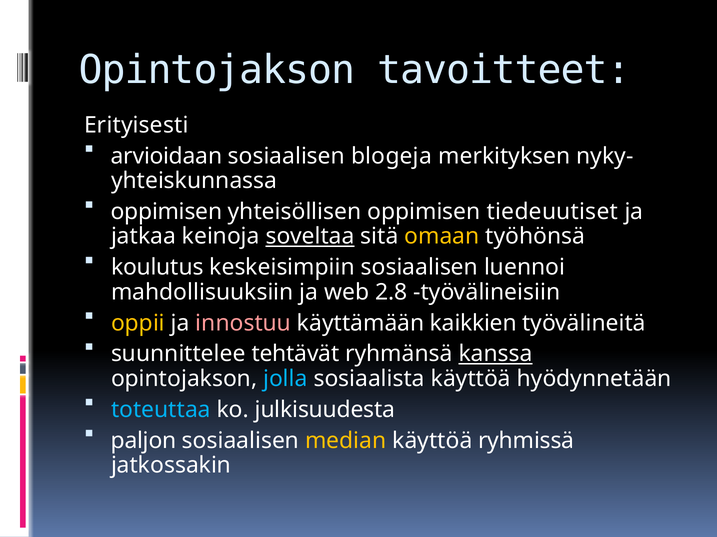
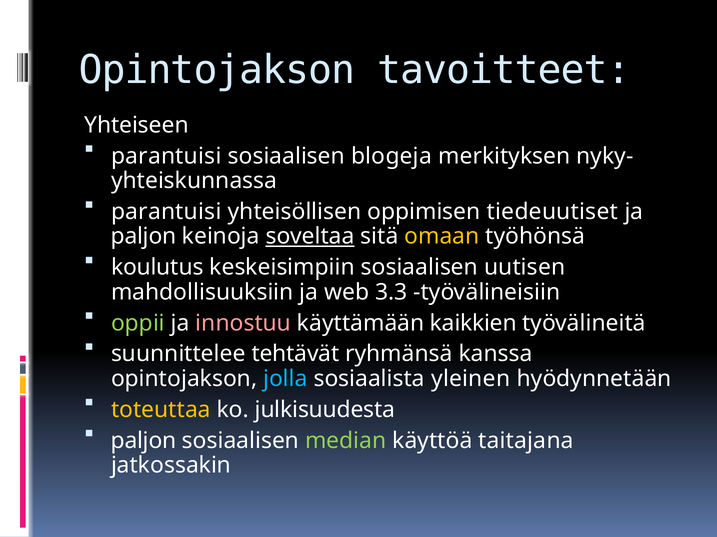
Erityisesti: Erityisesti -> Yhteiseen (136, 125)
arvioidaan: arvioidaan -> parantuisi (166, 156)
oppimisen: oppimisen -> parantuisi (166, 212)
jatkaa: jatkaa -> paljon (144, 237)
luennoi: luennoi -> uutisen (525, 268)
2.8: 2.8 -> 3.3 (391, 292)
oppii colour: yellow -> light green (138, 323)
kanssa underline: present -> none (496, 354)
sosiaalista käyttöä: käyttöä -> yleinen (471, 379)
toteuttaa colour: light blue -> yellow (161, 410)
median colour: yellow -> light green (346, 441)
ryhmissä: ryhmissä -> taitajana (526, 441)
